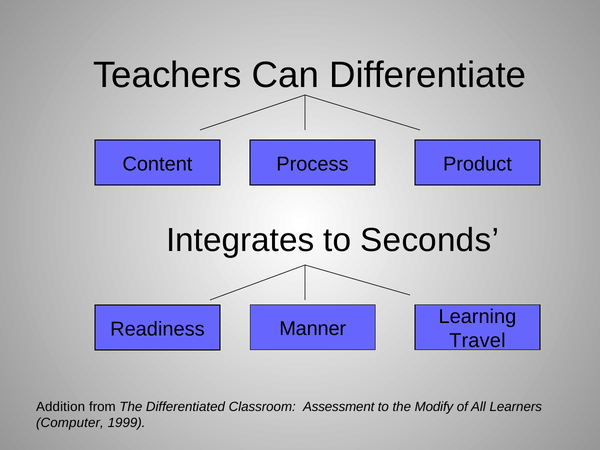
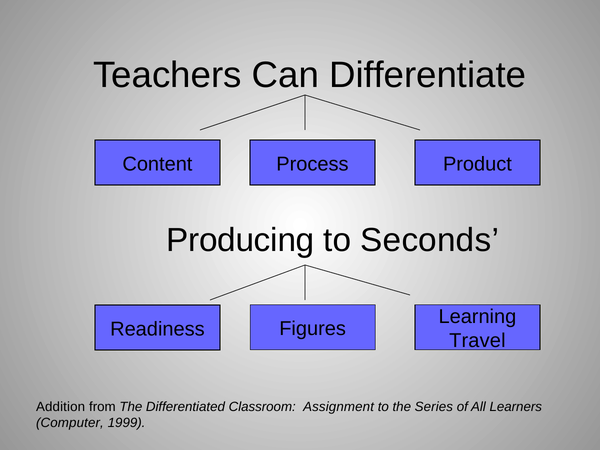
Integrates: Integrates -> Producing (240, 240)
Manner: Manner -> Figures (313, 329)
Assessment: Assessment -> Assignment (339, 407)
Modify: Modify -> Series (434, 407)
